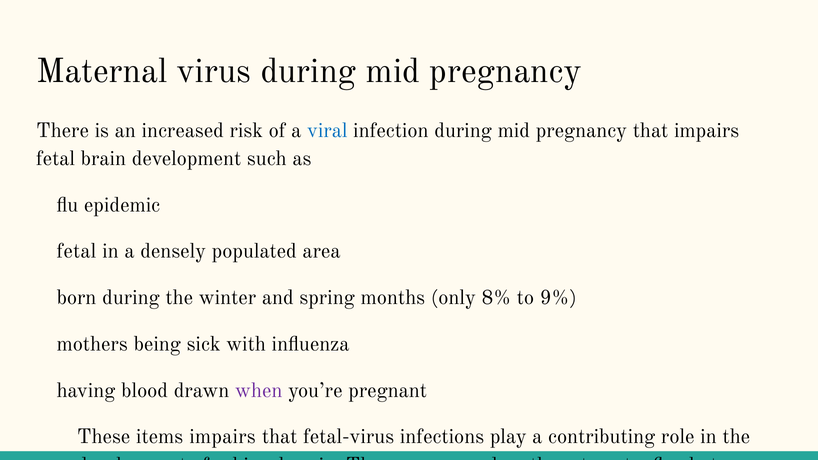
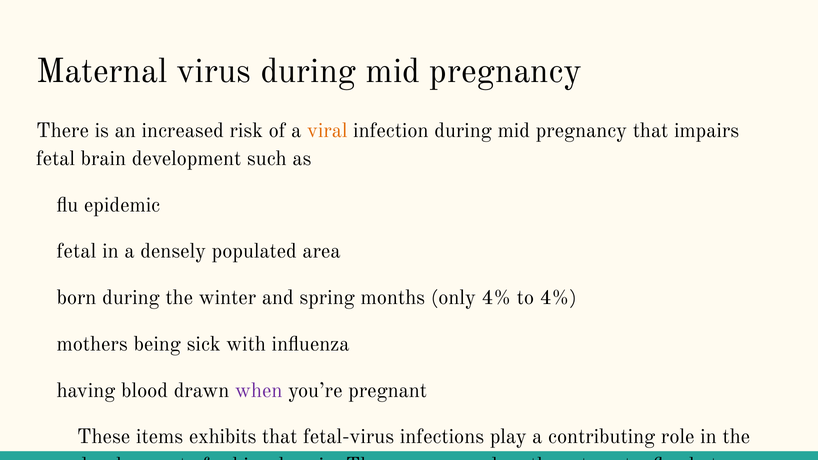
viral colour: blue -> orange (327, 130)
only 8%: 8% -> 4% (496, 298)
to 9%: 9% -> 4% (558, 298)
items impairs: impairs -> exhibits (223, 437)
